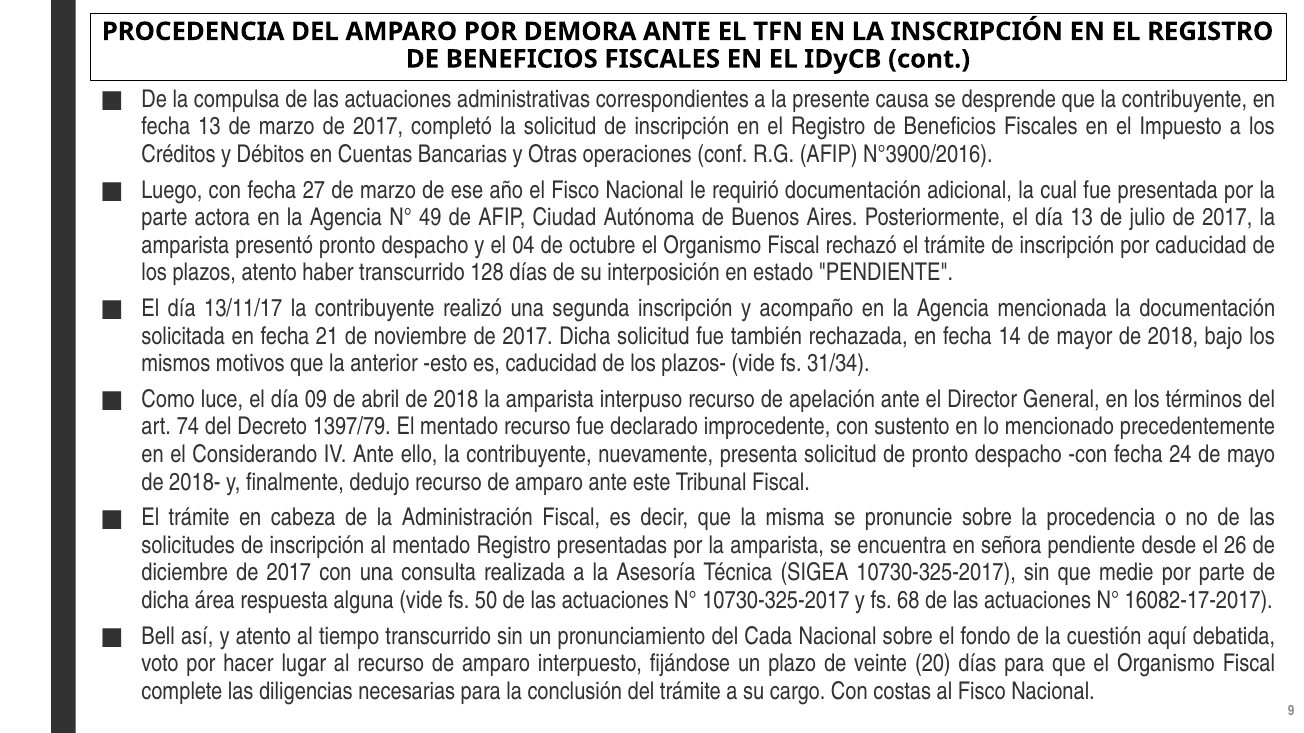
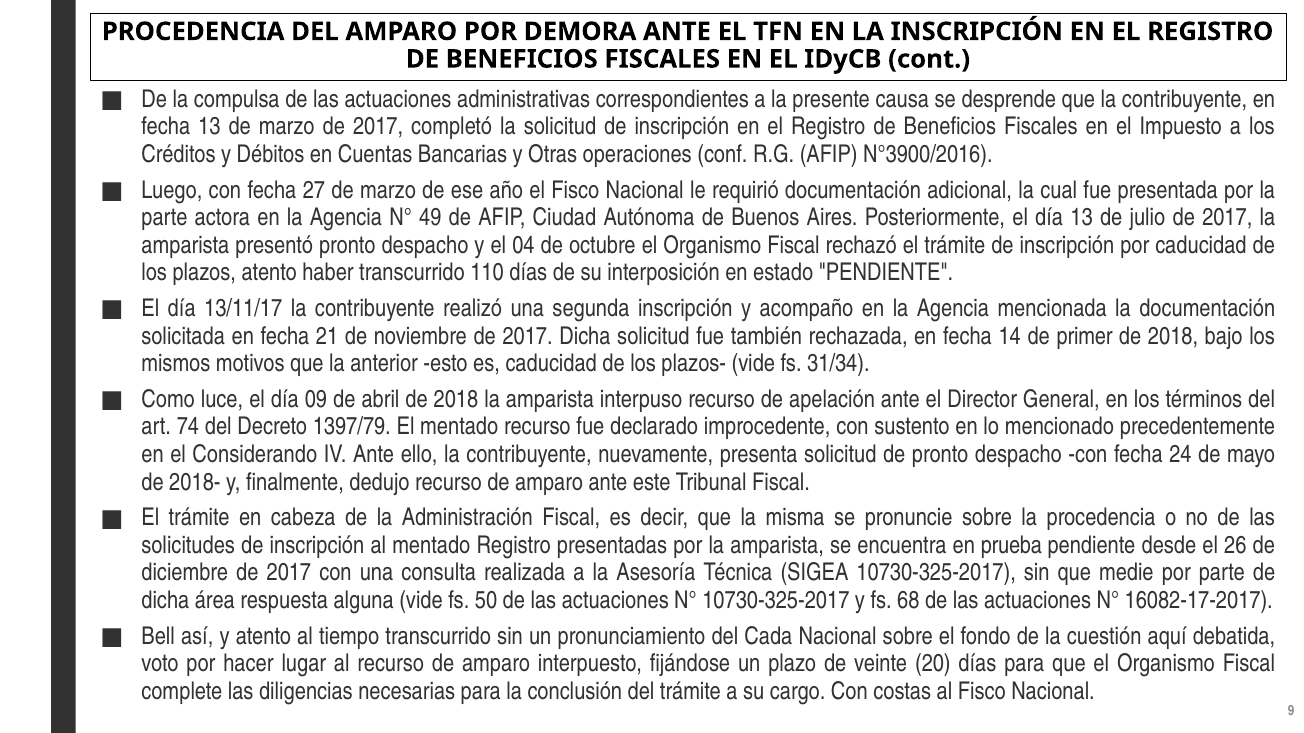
128: 128 -> 110 (487, 273)
mayor: mayor -> primer (1085, 336)
señora: señora -> prueba (1011, 546)
